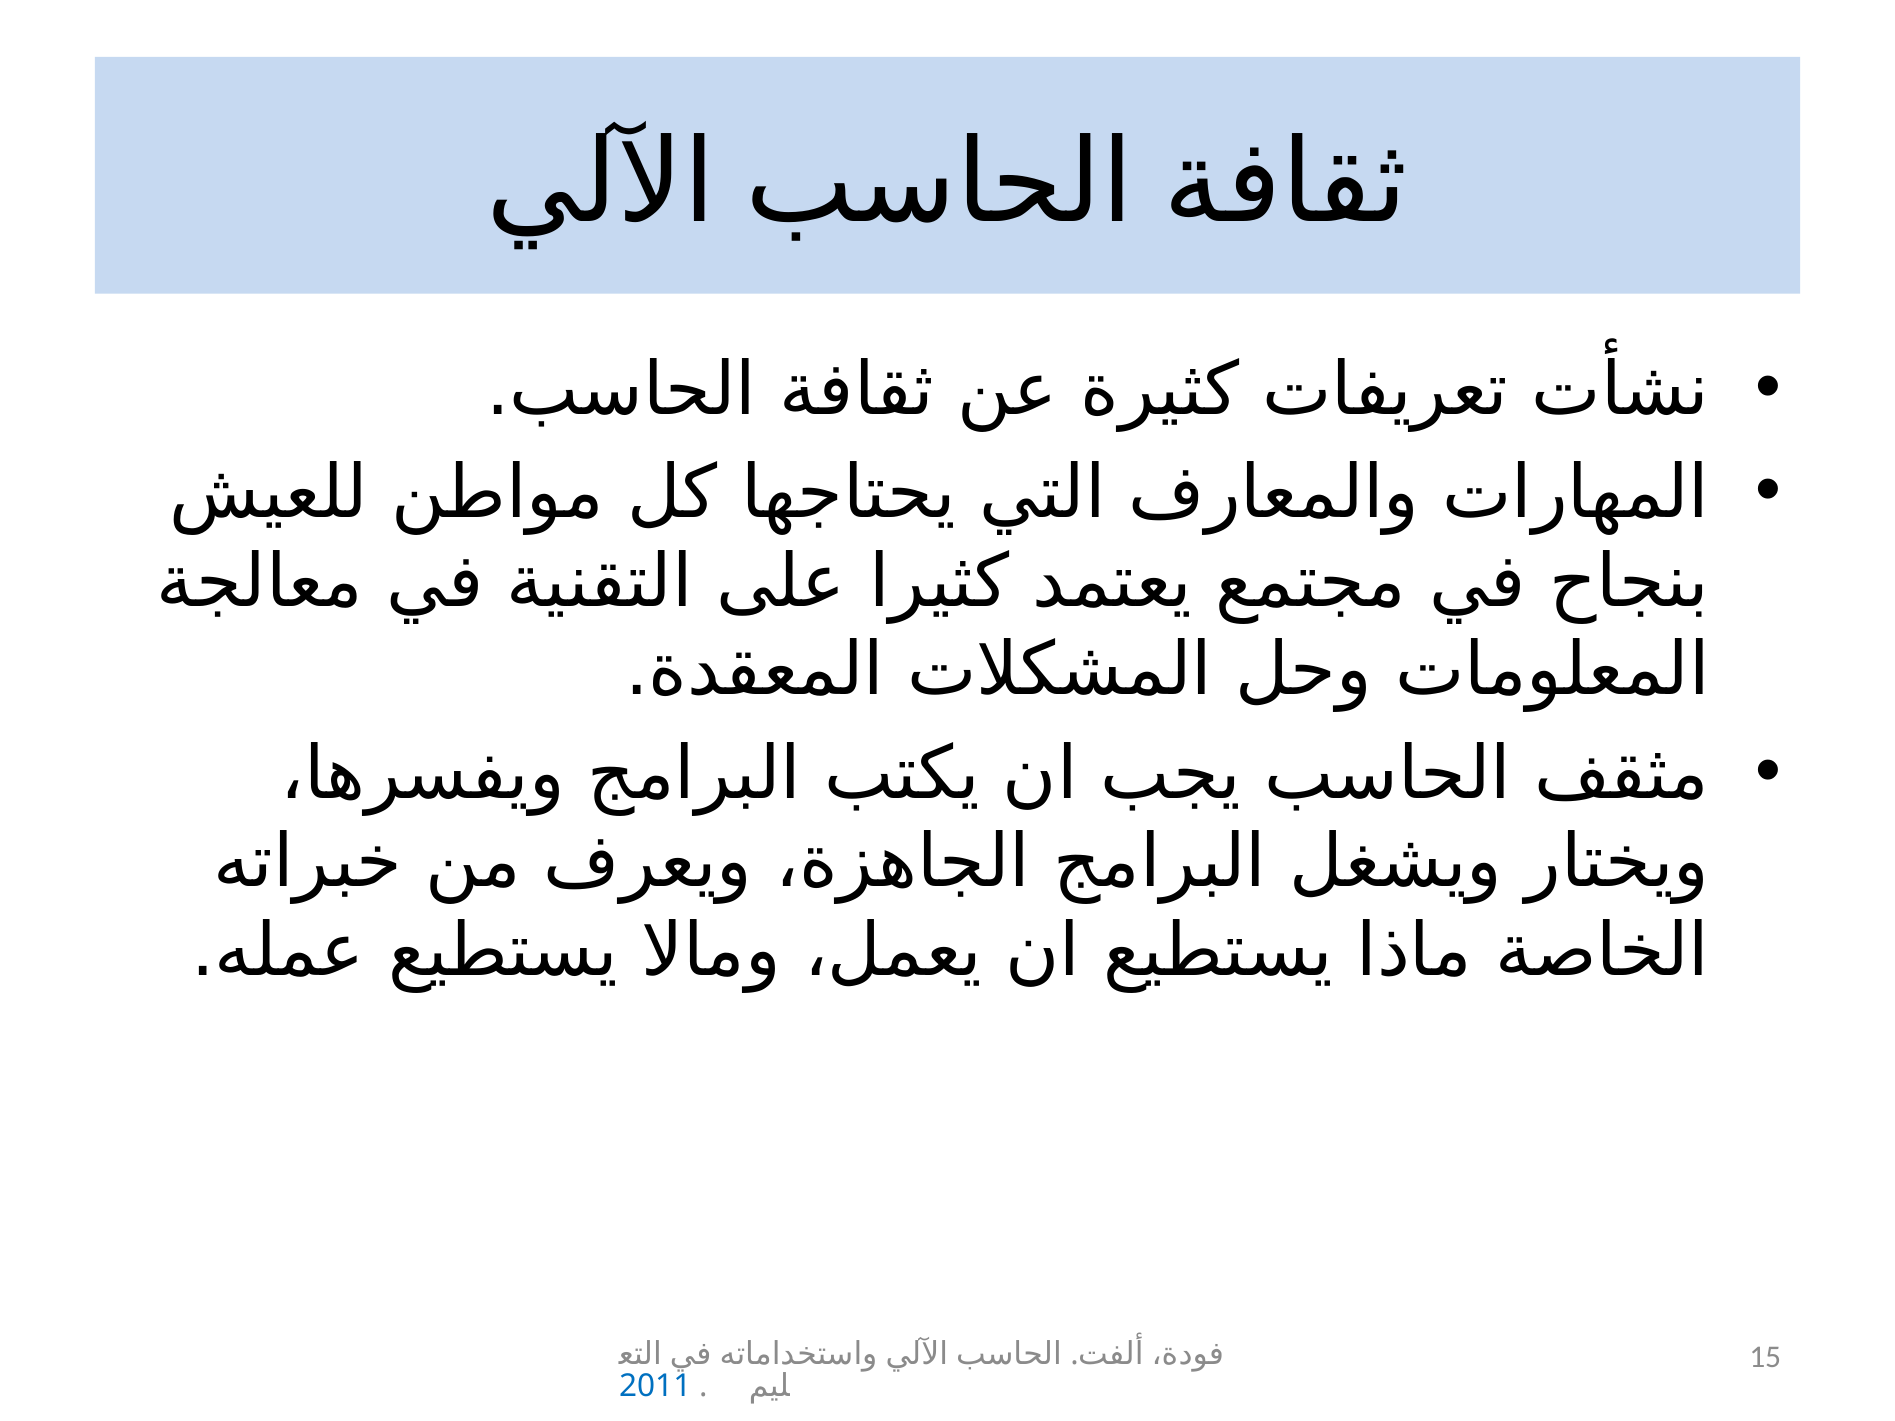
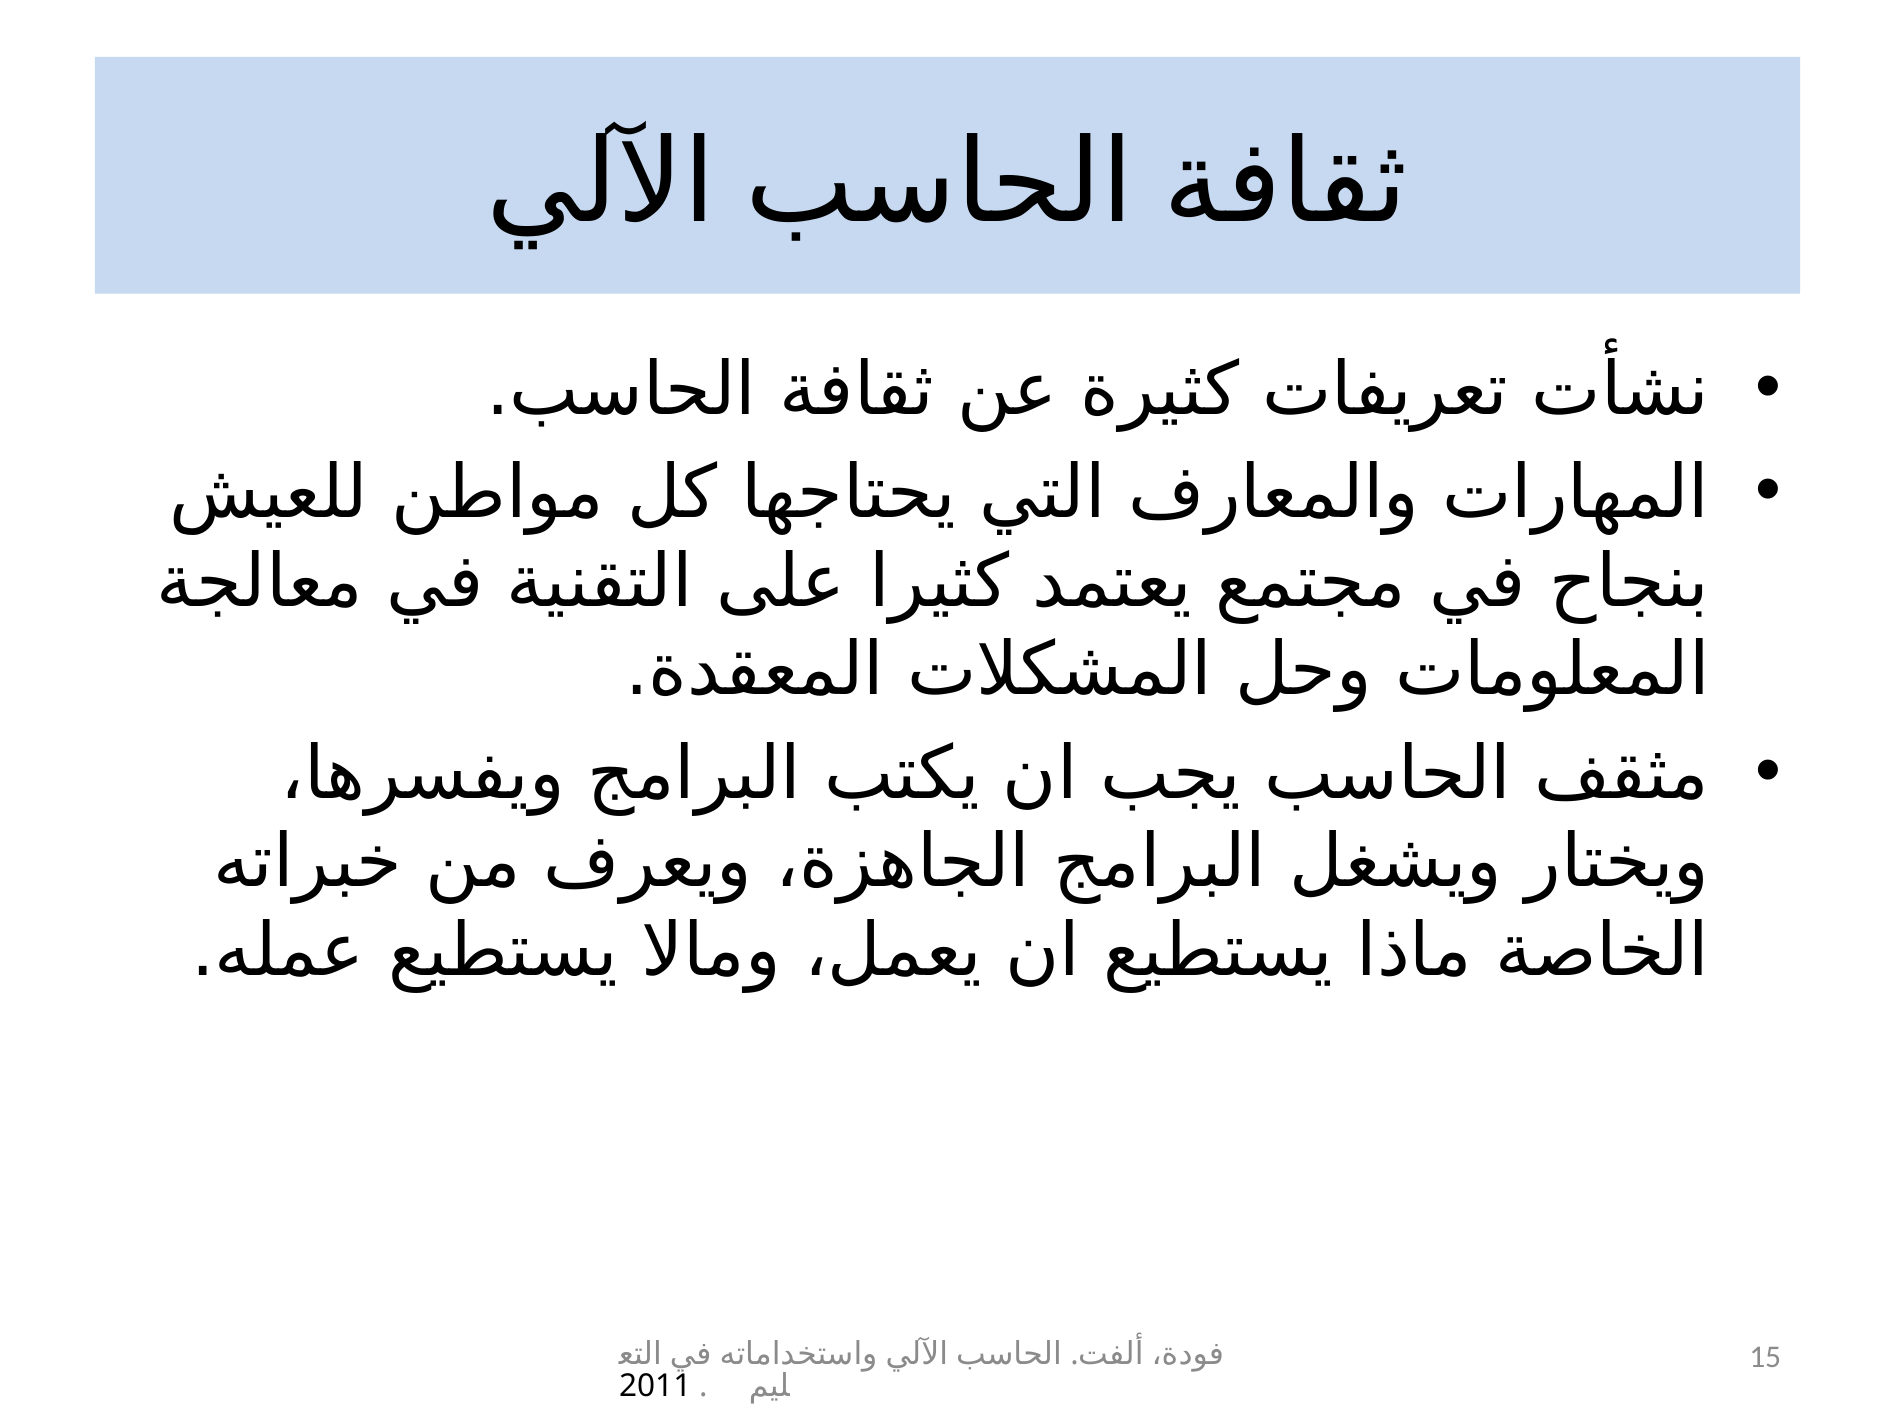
2011 colour: blue -> black (655, 1386)
